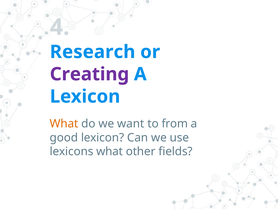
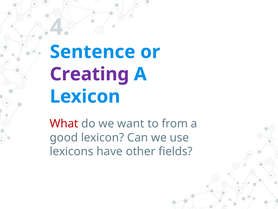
Research: Research -> Sentence (93, 52)
What colour: orange -> red (64, 123)
lexicons what: what -> have (110, 151)
